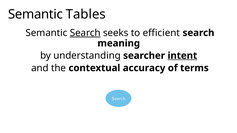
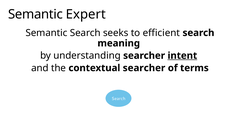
Tables: Tables -> Expert (86, 14)
Search underline: present -> none (85, 33)
contextual accuracy: accuracy -> searcher (144, 68)
